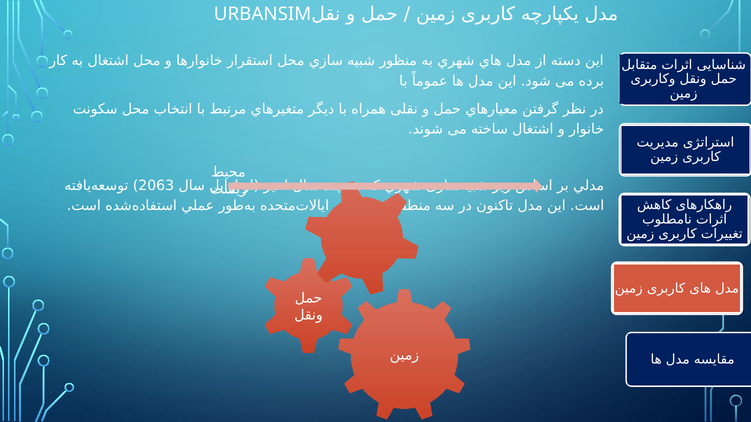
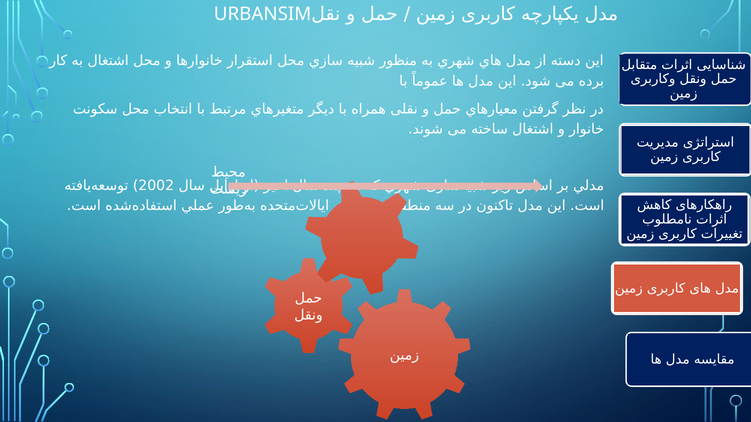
2063: 2063 -> 2002 (156, 186)
